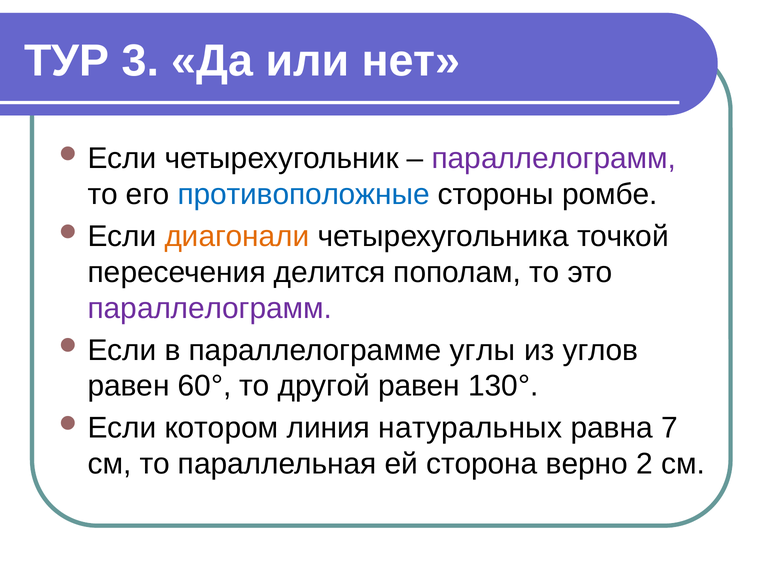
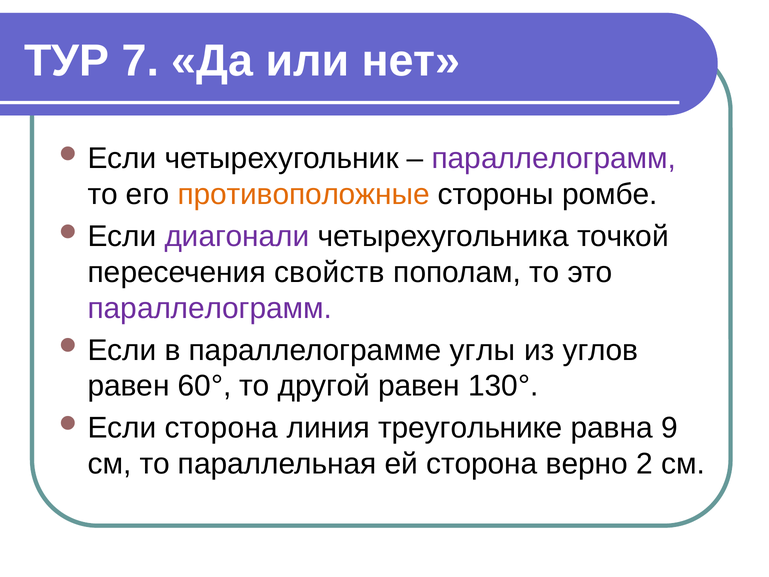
3: 3 -> 7 (140, 61)
противоположные colour: blue -> orange (304, 194)
диагонали colour: orange -> purple (237, 236)
делится: делится -> свойств (329, 272)
котором: котором -> сторона (221, 428)
натуральных: натуральных -> треугольнике (470, 428)
7: 7 -> 9 (669, 428)
